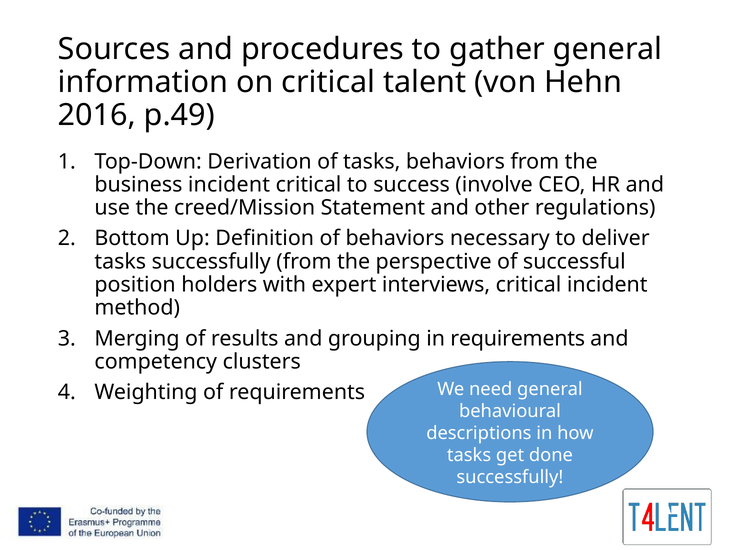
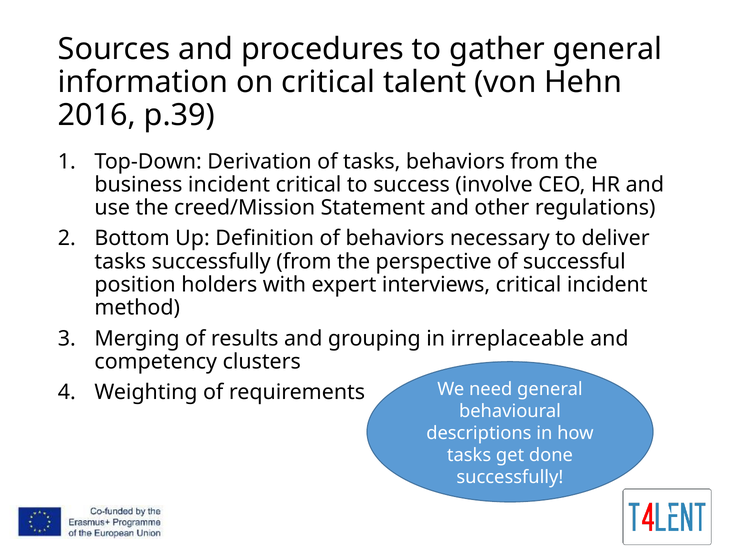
p.49: p.49 -> p.39 (179, 115)
in requirements: requirements -> irreplaceable (518, 339)
